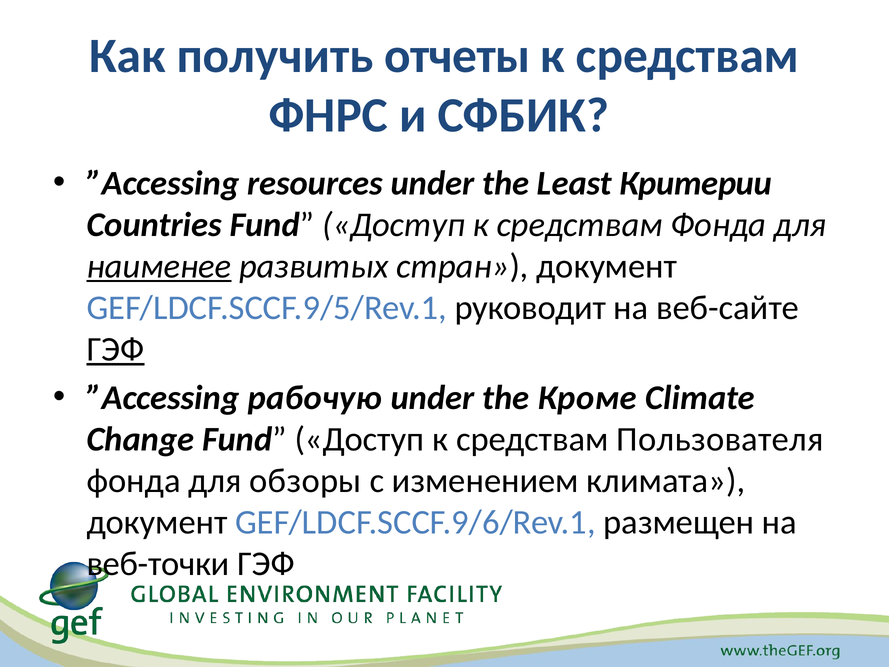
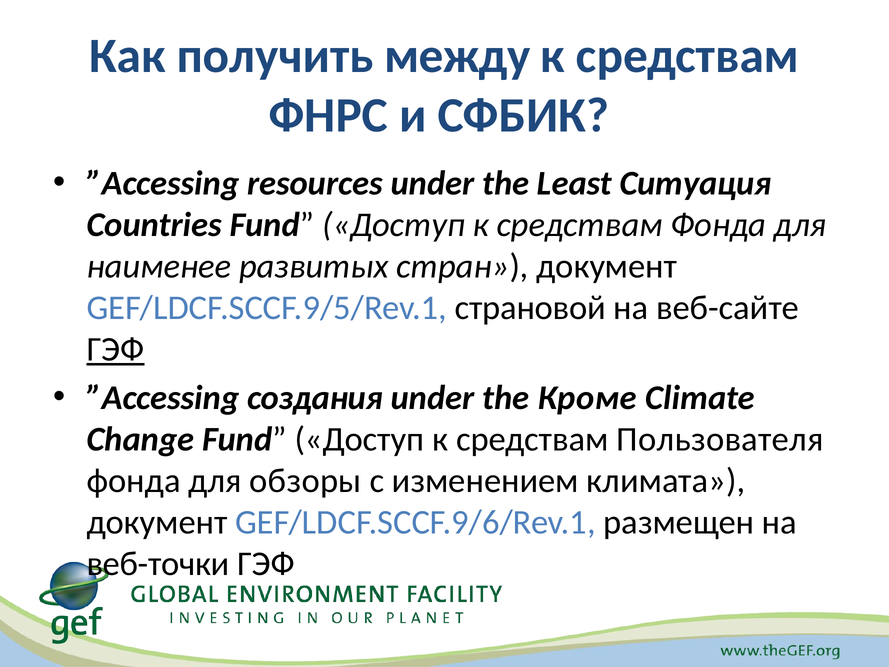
отчеты: отчеты -> между (457, 56)
Критерии: Критерии -> Ситуация (696, 183)
наименее underline: present -> none (159, 266)
руководит: руководит -> страновой (530, 308)
рабочую: рабочую -> создания (315, 398)
